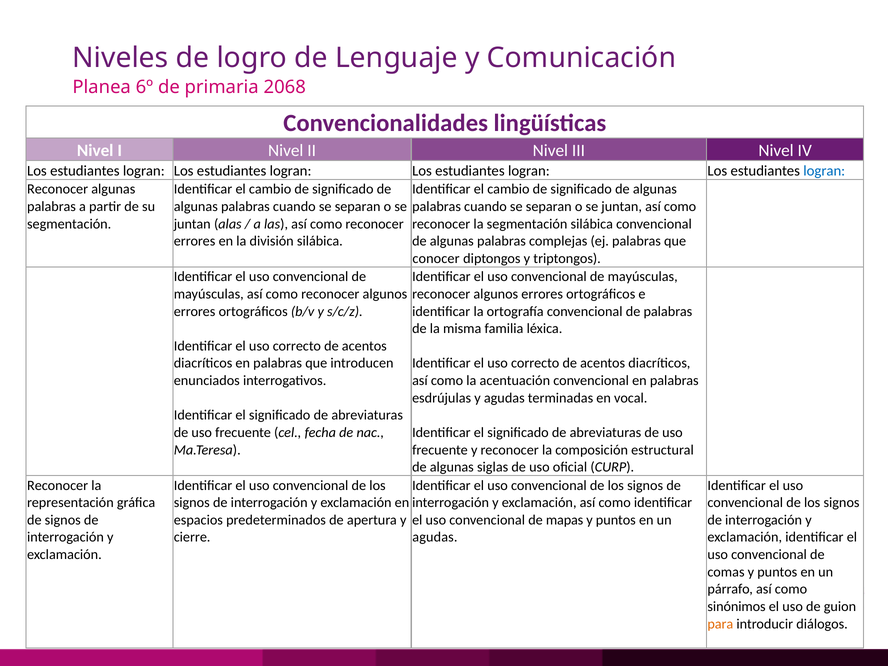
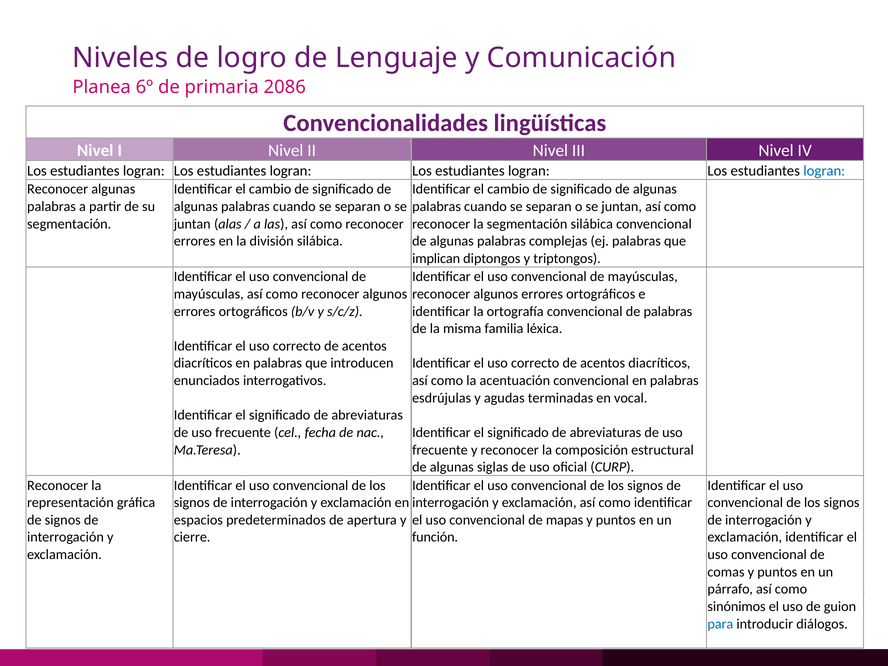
2068: 2068 -> 2086 (285, 87)
conocer: conocer -> implican (436, 259)
agudas: agudas -> función (435, 537)
para colour: orange -> blue (720, 624)
